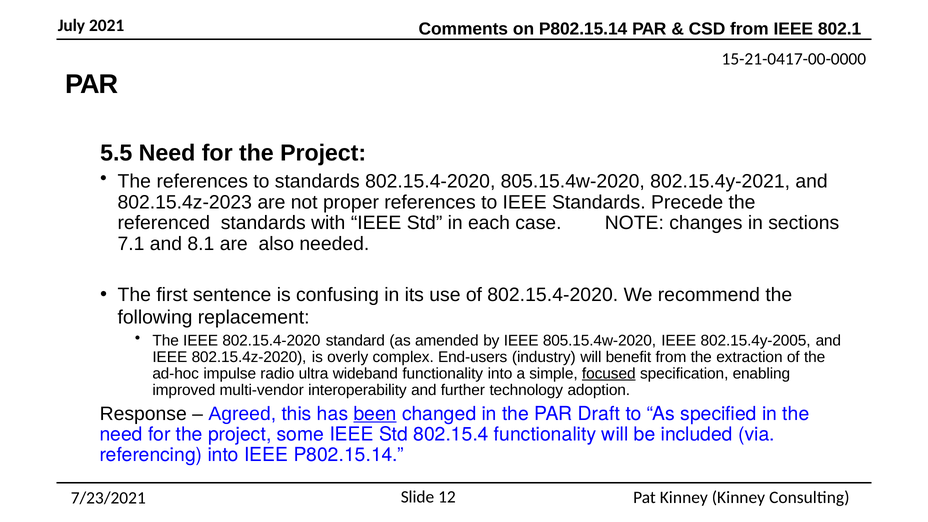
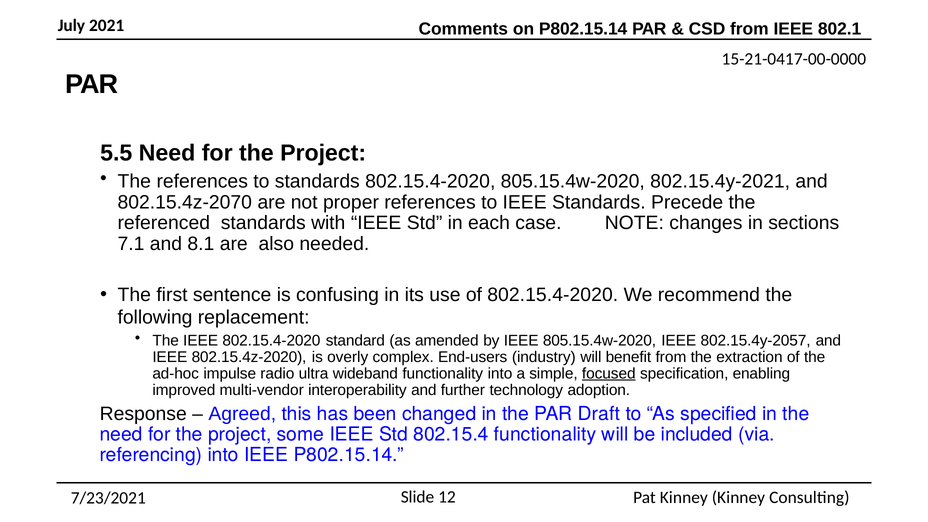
802.15.4z-2023: 802.15.4z-2023 -> 802.15.4z-2070 (185, 202)
802.15.4y-2005: 802.15.4y-2005 -> 802.15.4y-2057 (756, 340)
been underline: present -> none (375, 414)
